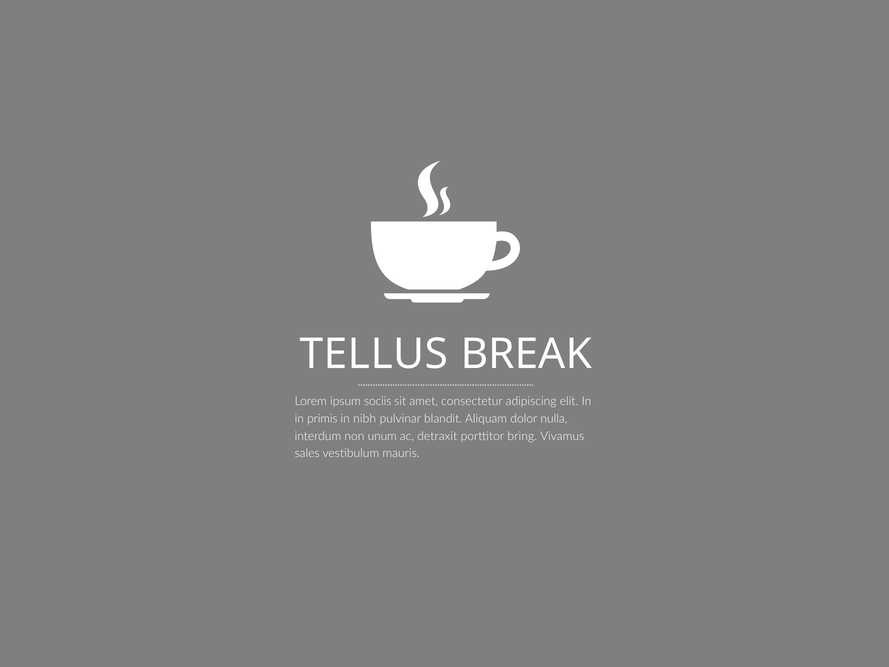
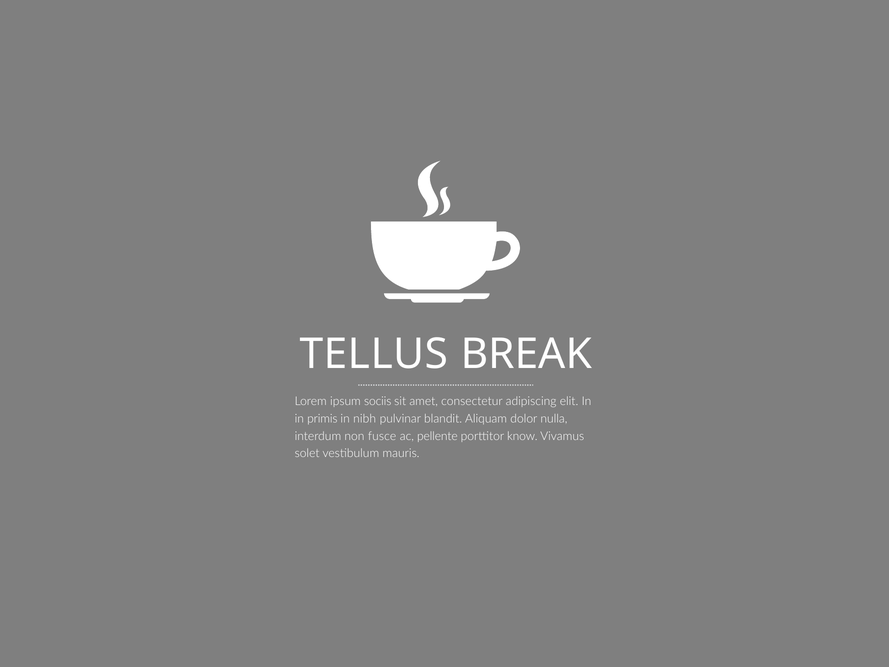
unum: unum -> fusce (382, 436)
detraxit: detraxit -> pellente (437, 436)
bring: bring -> know (522, 436)
sales: sales -> solet (307, 453)
